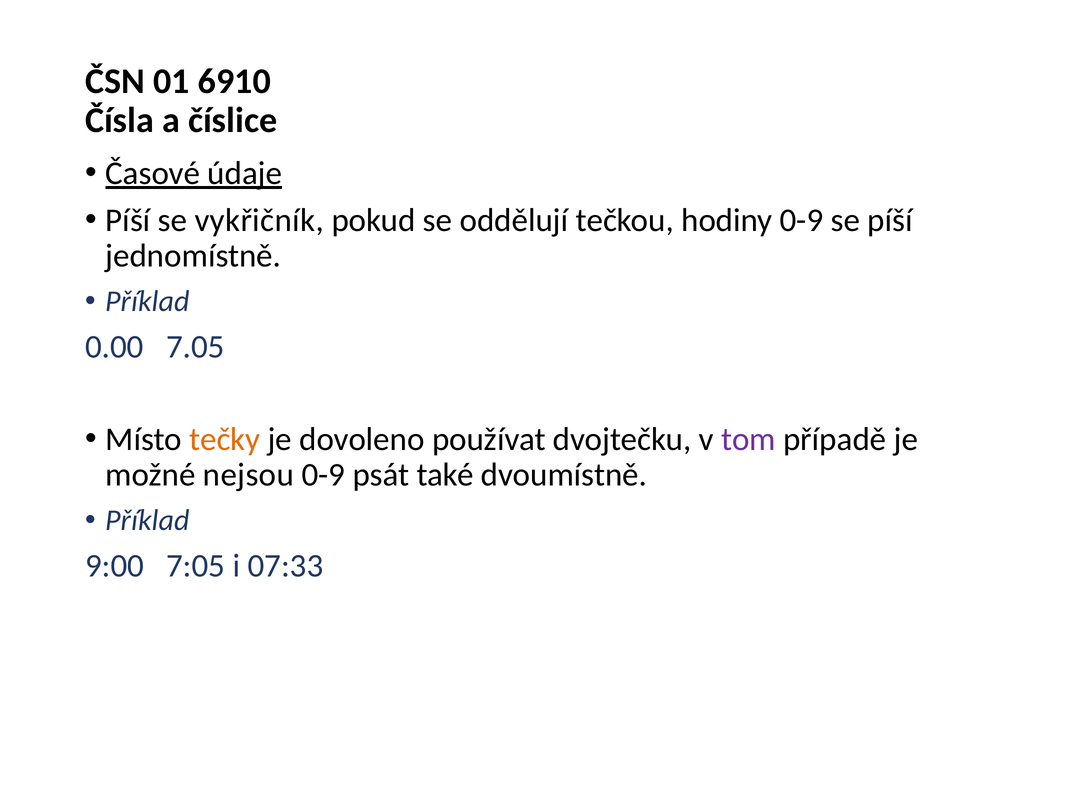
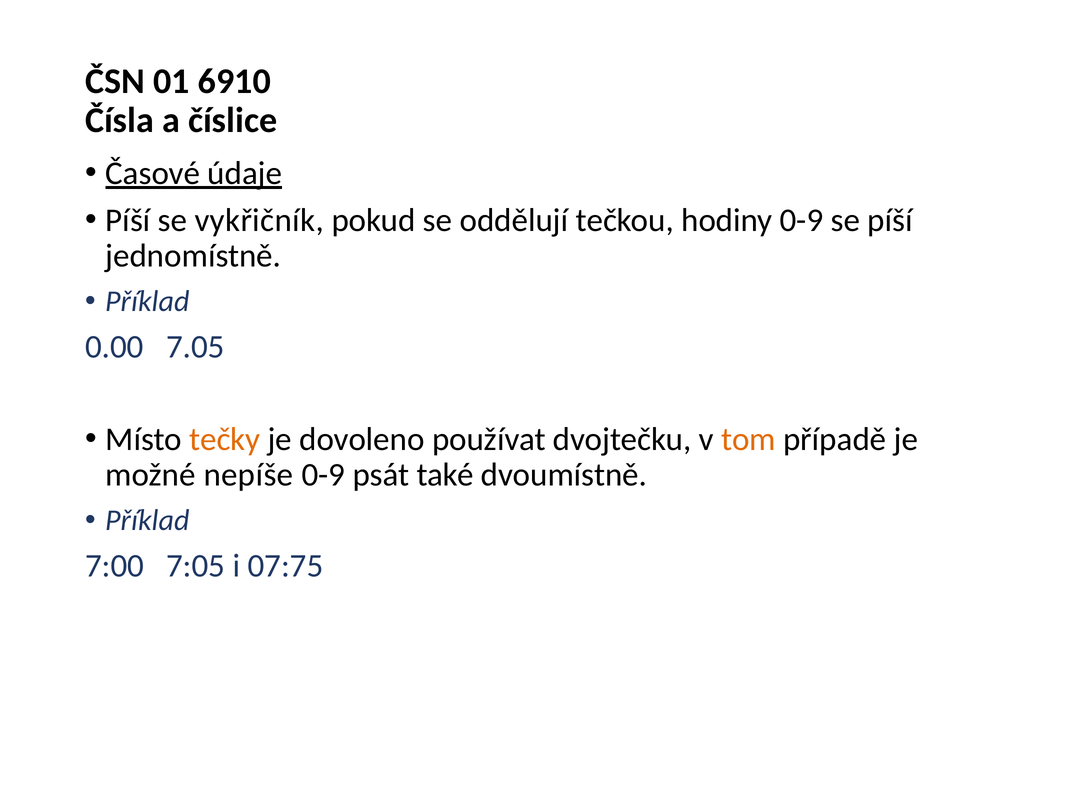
tom colour: purple -> orange (748, 439)
nejsou: nejsou -> nepíše (248, 475)
9:00: 9:00 -> 7:00 (115, 565)
07:33: 07:33 -> 07:75 (285, 565)
